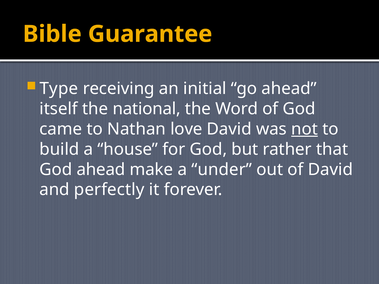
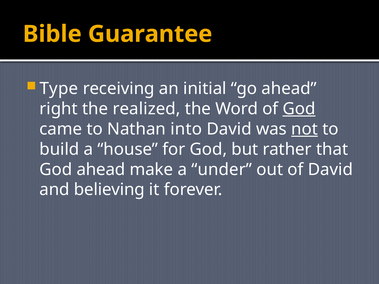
itself: itself -> right (59, 109)
national: national -> realized (146, 109)
God underline: none -> present (299, 109)
love: love -> into (186, 129)
perfectly: perfectly -> believing (109, 190)
